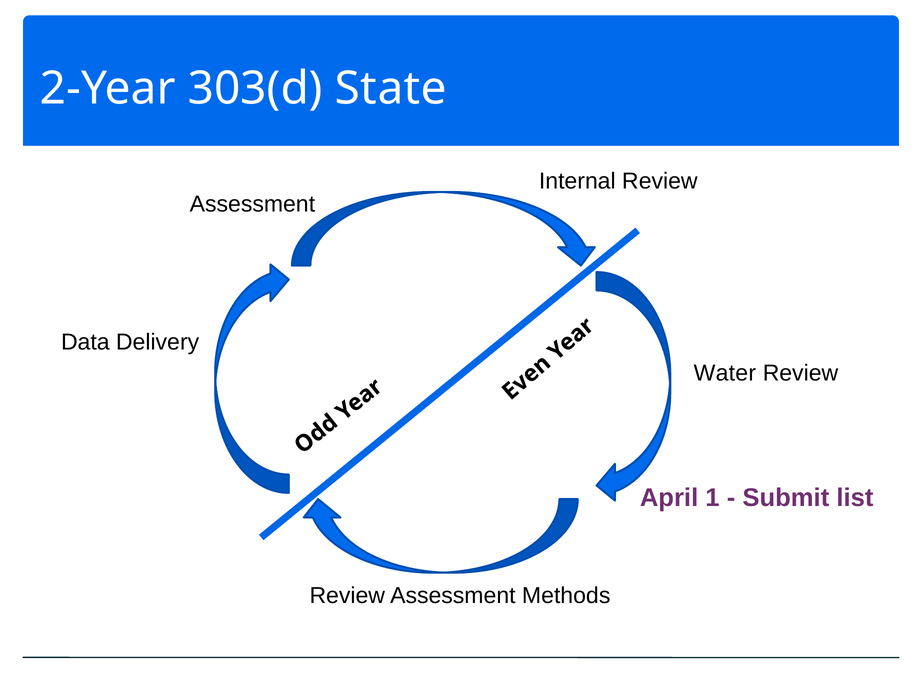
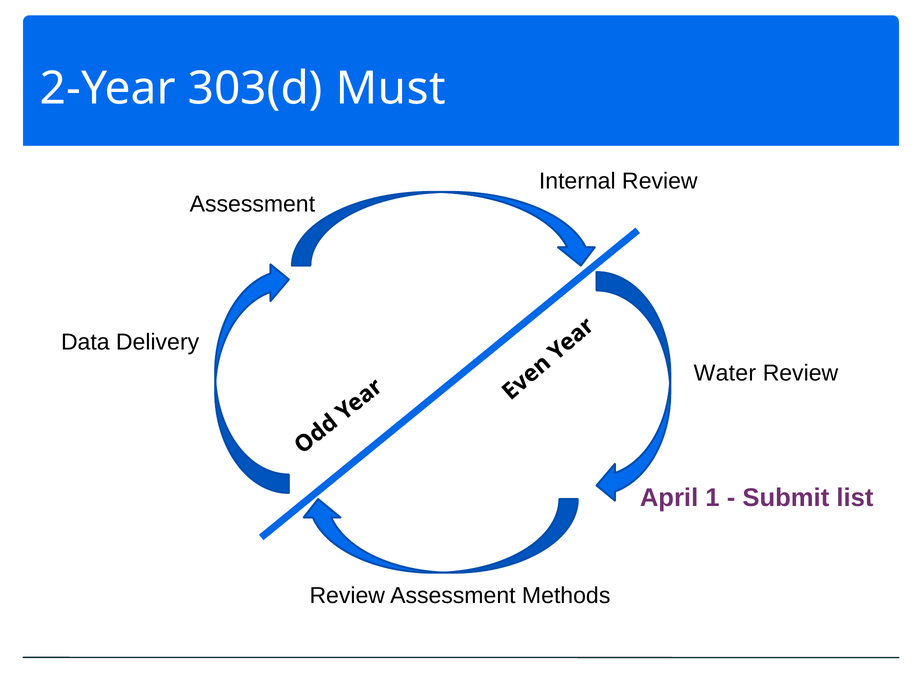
State: State -> Must (391, 89)
